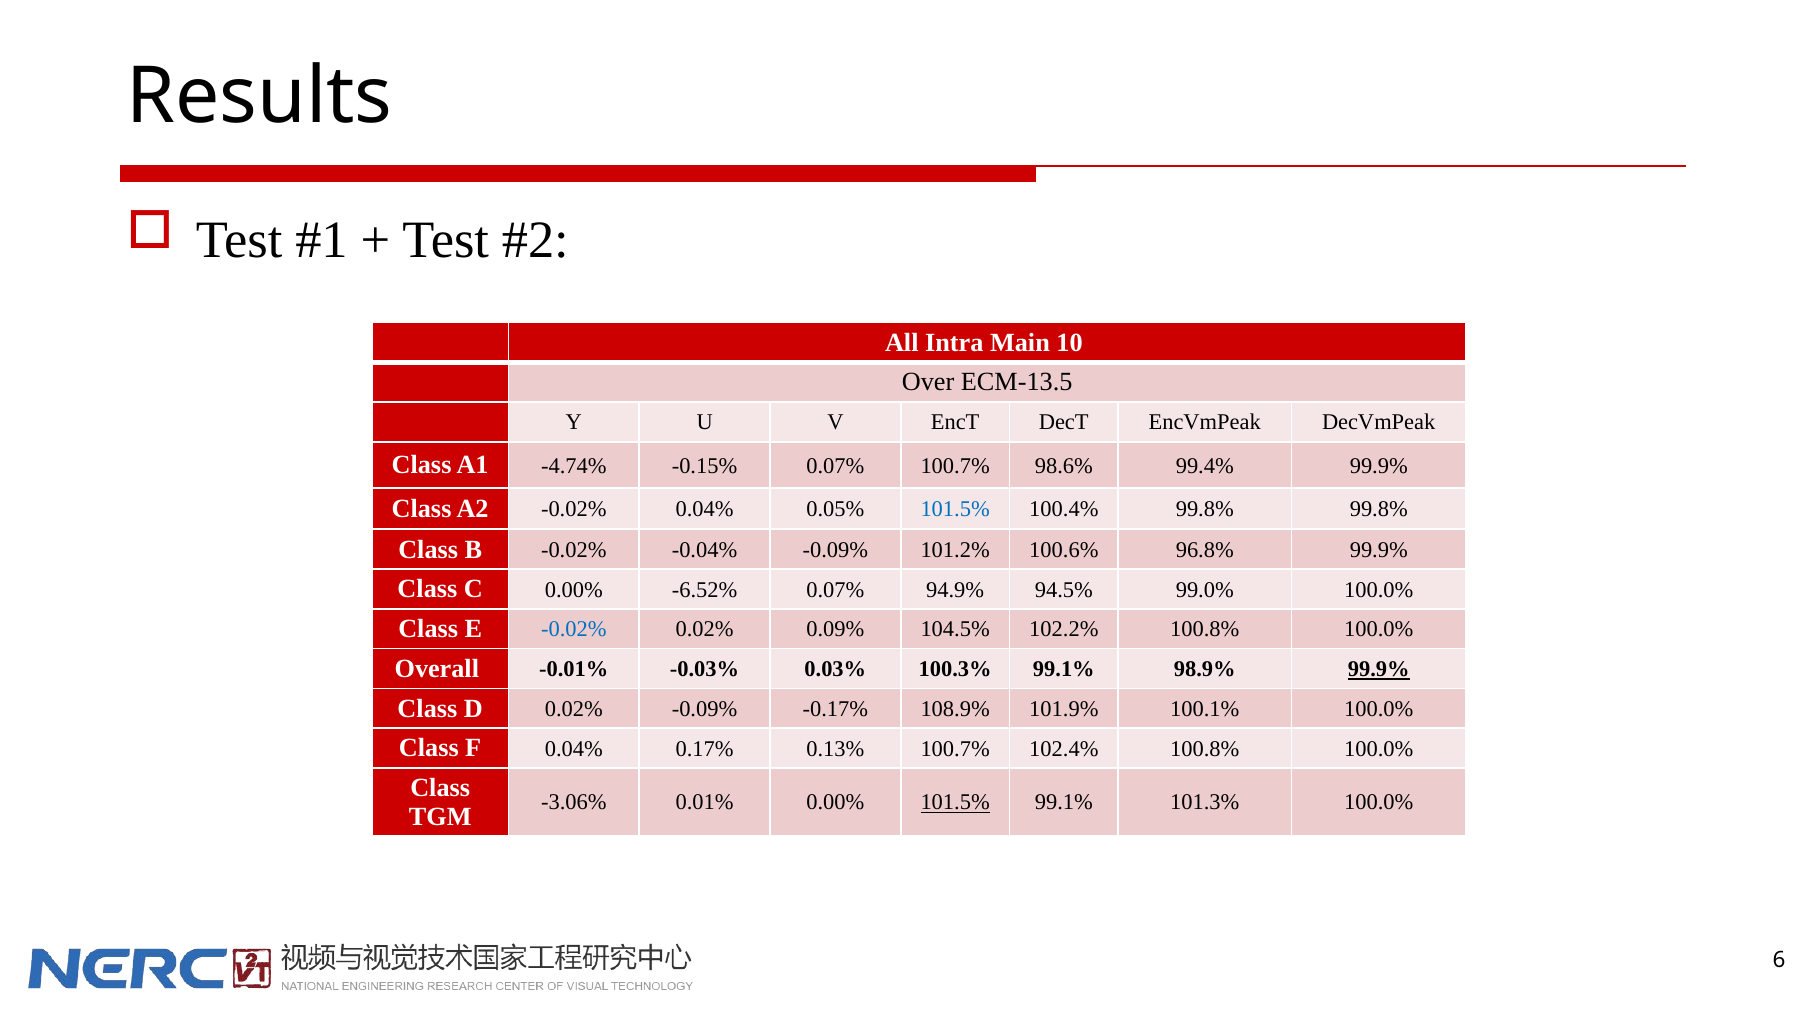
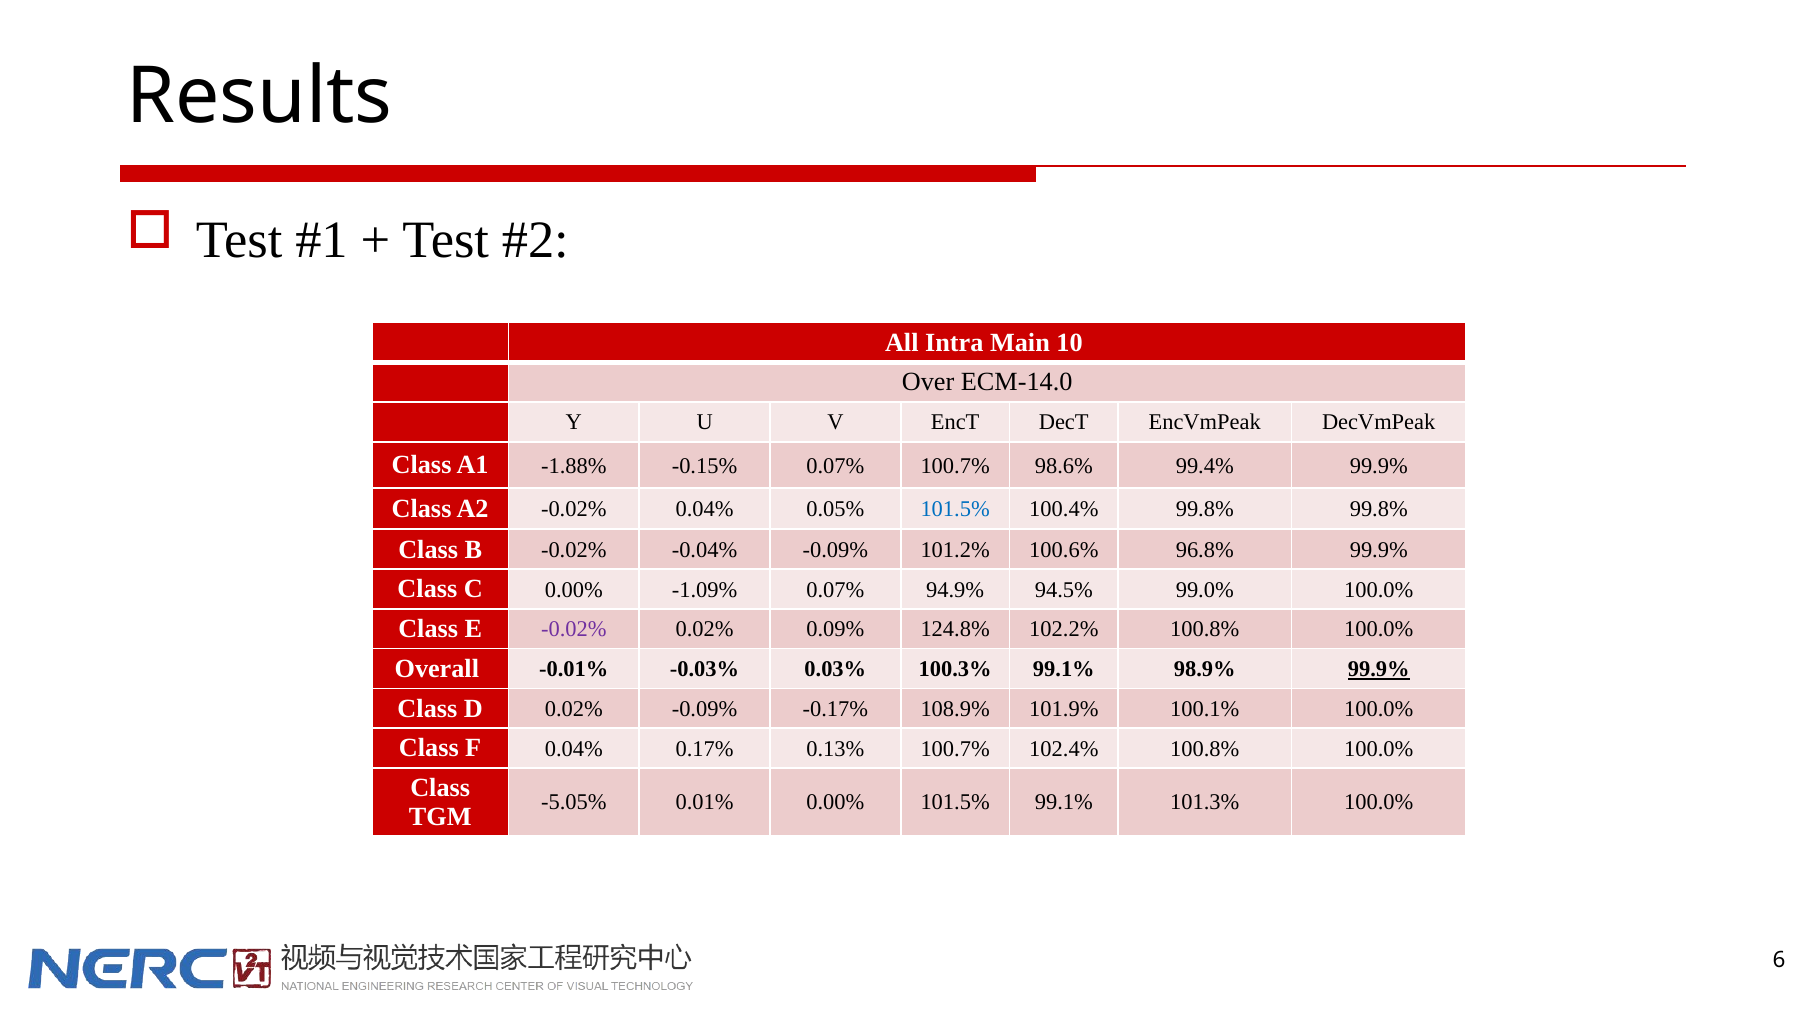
ECM-13.5: ECM-13.5 -> ECM-14.0 (1017, 382)
-4.74%: -4.74% -> -1.88% (574, 466)
-6.52%: -6.52% -> -1.09% (705, 590)
-0.02% colour: blue -> purple (574, 629)
104.5%: 104.5% -> 124.8% (955, 629)
-3.06%: -3.06% -> -5.05% (574, 802)
101.5% underline: present -> none (955, 802)
